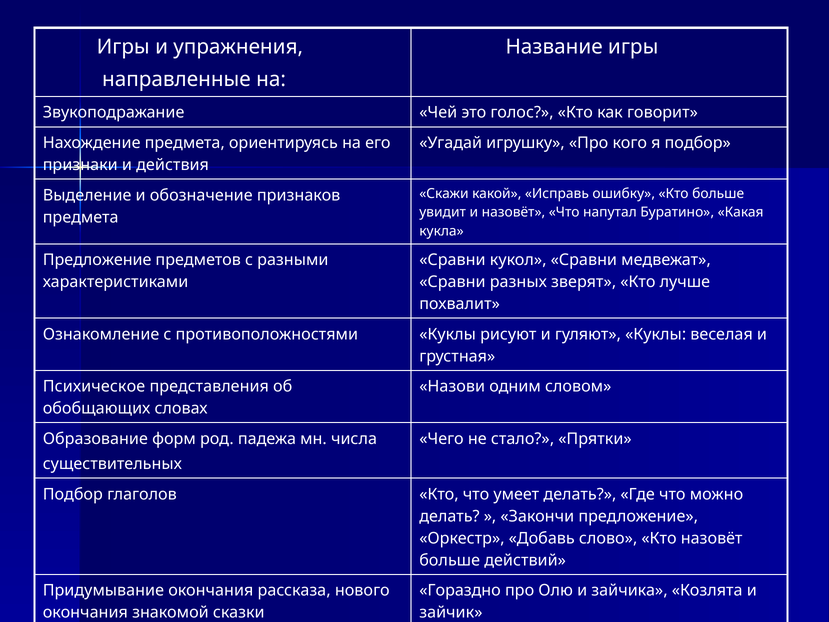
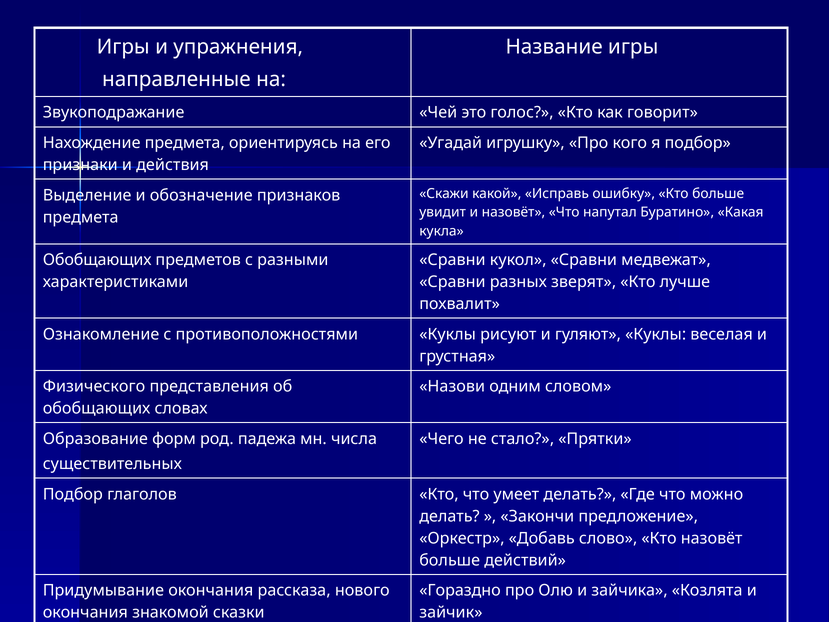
Предложение: Предложение -> Обобщающих (97, 260)
Психическое: Психическое -> Физического (94, 386)
